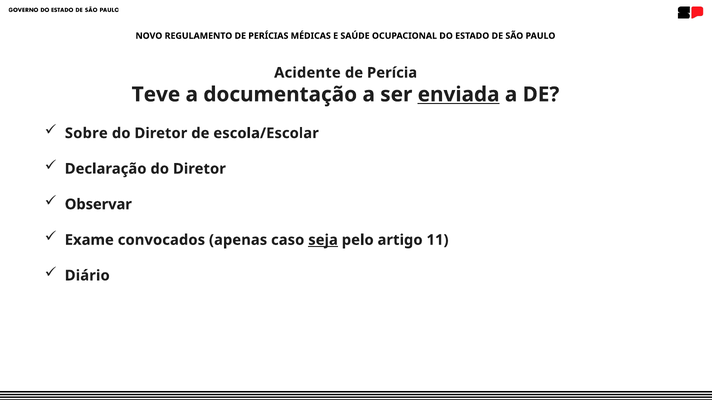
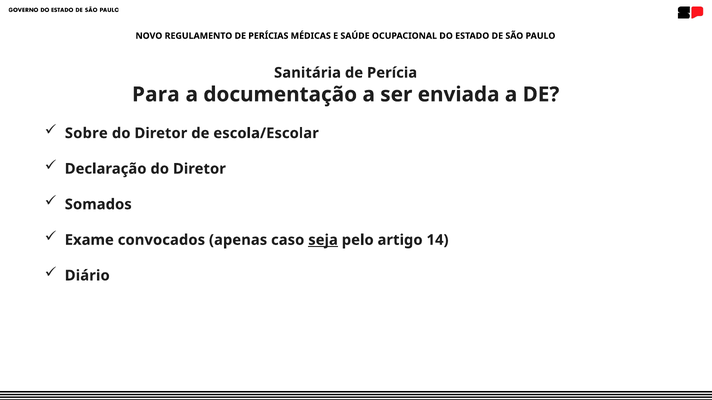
Acidente: Acidente -> Sanitária (307, 73)
Teve: Teve -> Para (156, 95)
enviada underline: present -> none (459, 95)
Observar: Observar -> Somados (98, 205)
11: 11 -> 14 (438, 240)
